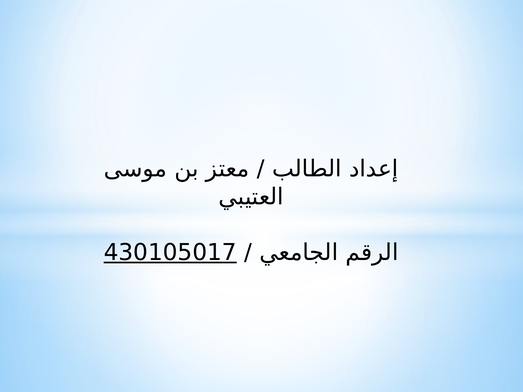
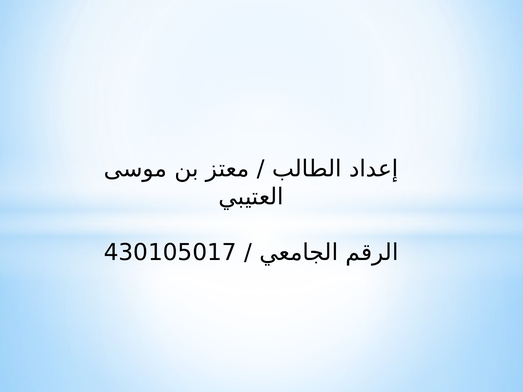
430105017 underline: present -> none (170, 253)
